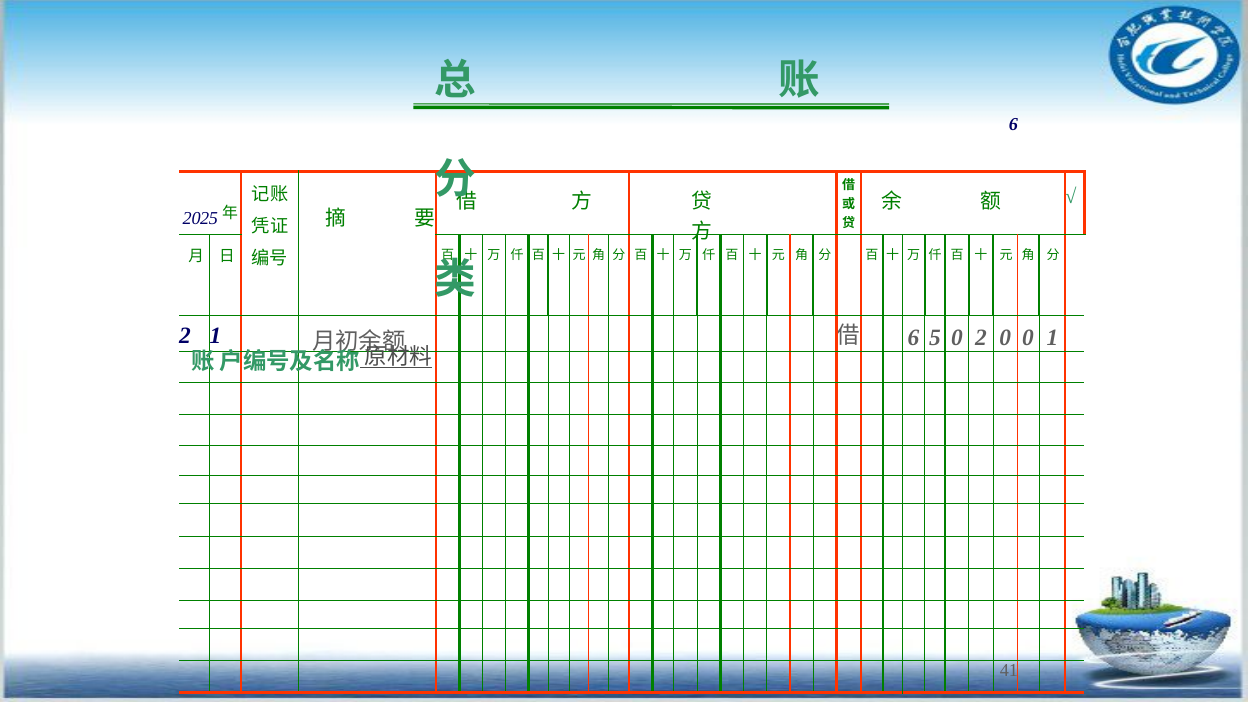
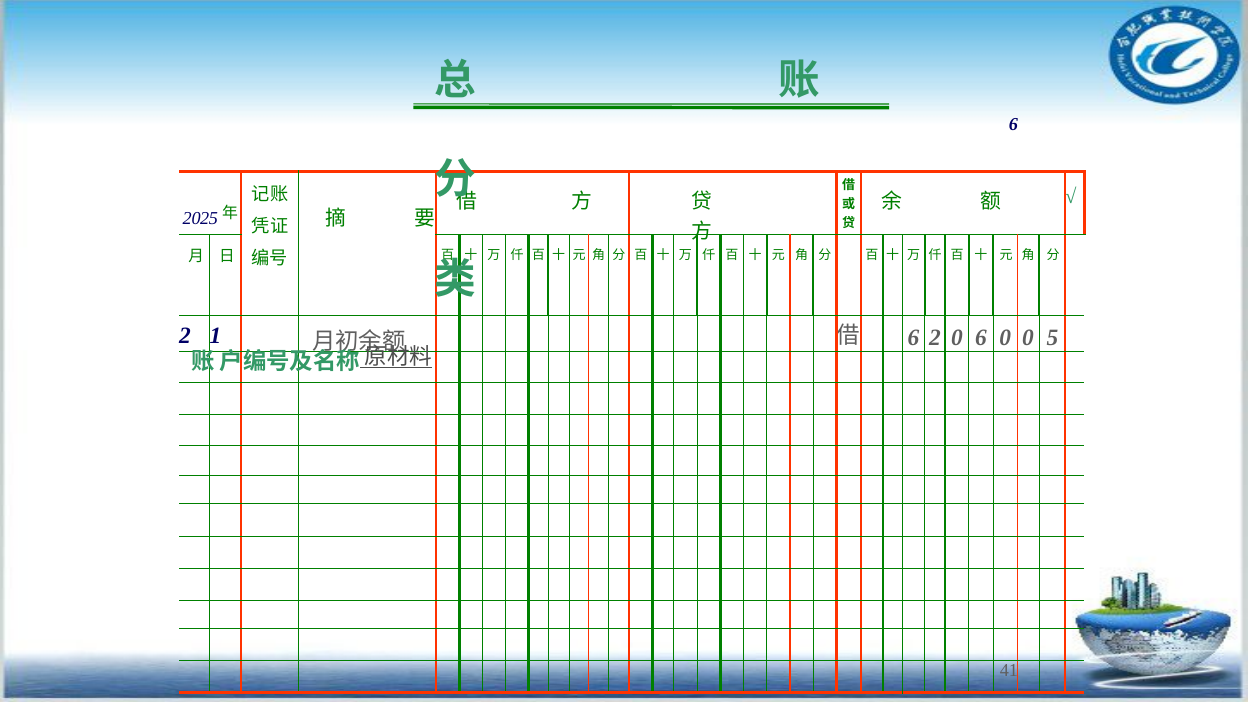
6 5: 5 -> 2 (935, 338)
0 2: 2 -> 6 (981, 338)
0 1: 1 -> 5 (1052, 338)
